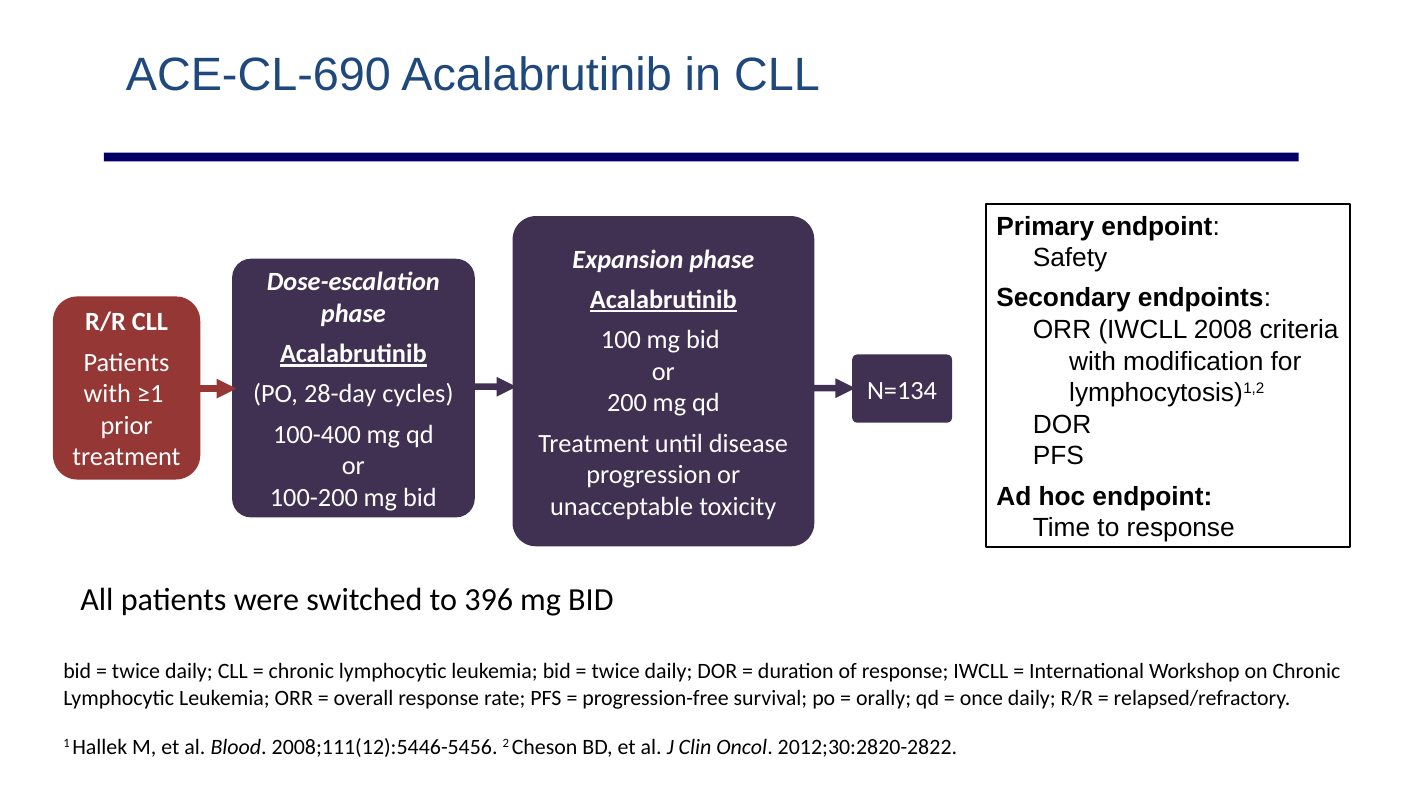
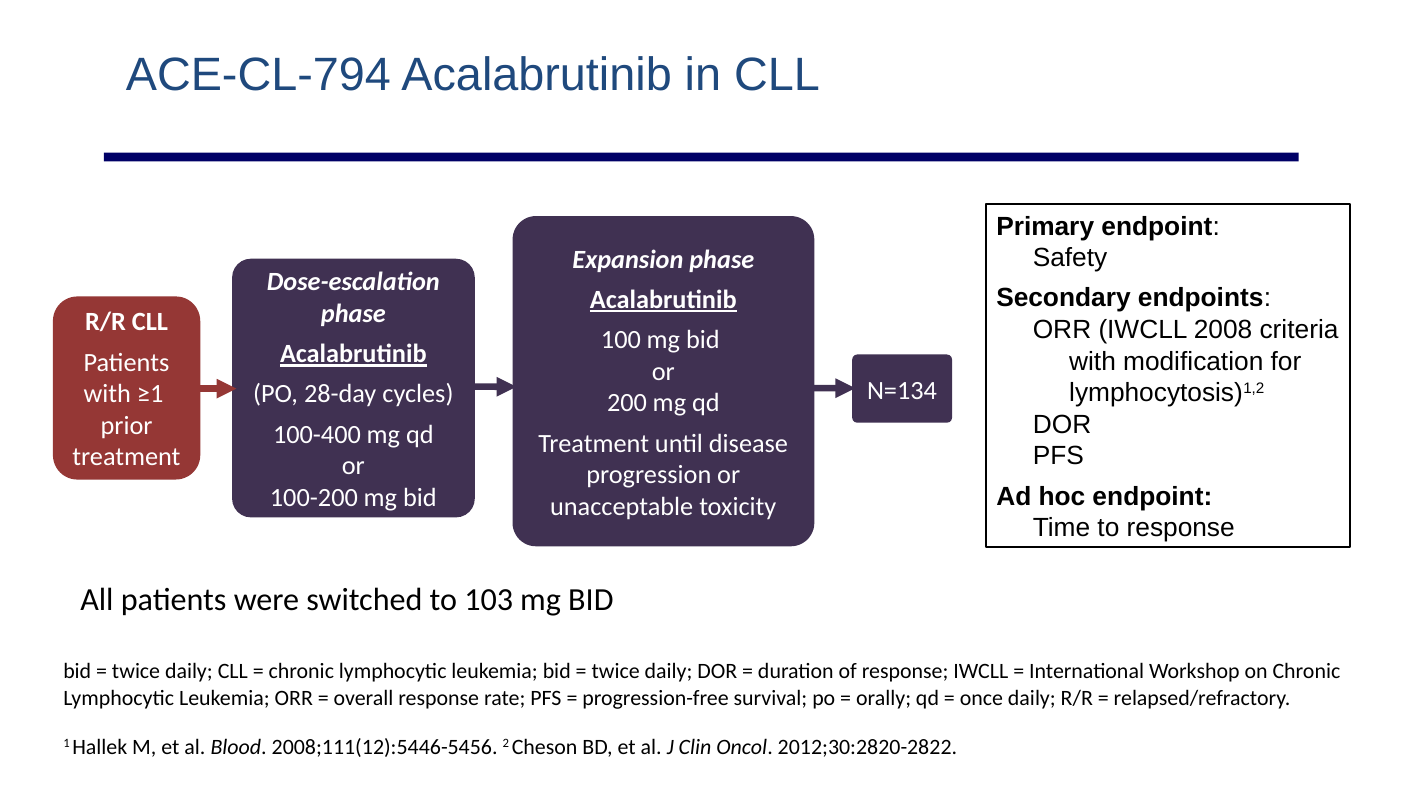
ACE-CL-690: ACE-CL-690 -> ACE-CL-794 (258, 75)
396: 396 -> 103 (489, 600)
